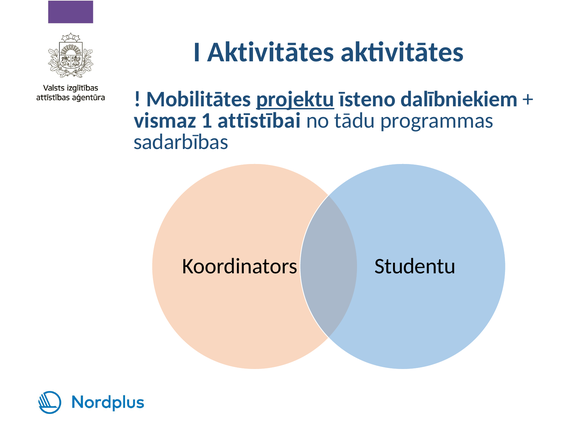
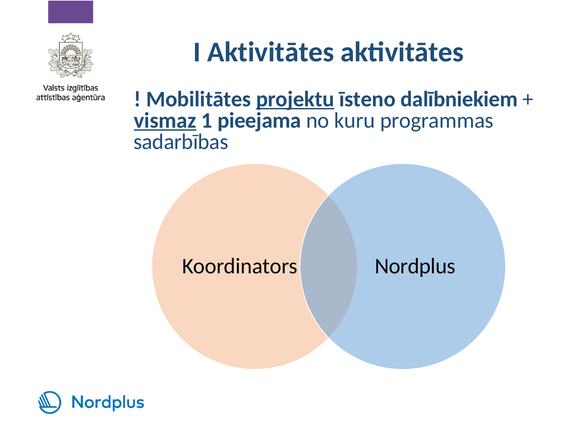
vismaz underline: none -> present (165, 120)
attīstībai: attīstībai -> pieejama (259, 120)
tādu: tādu -> kuru (355, 120)
Studentu: Studentu -> Nordplus (415, 266)
